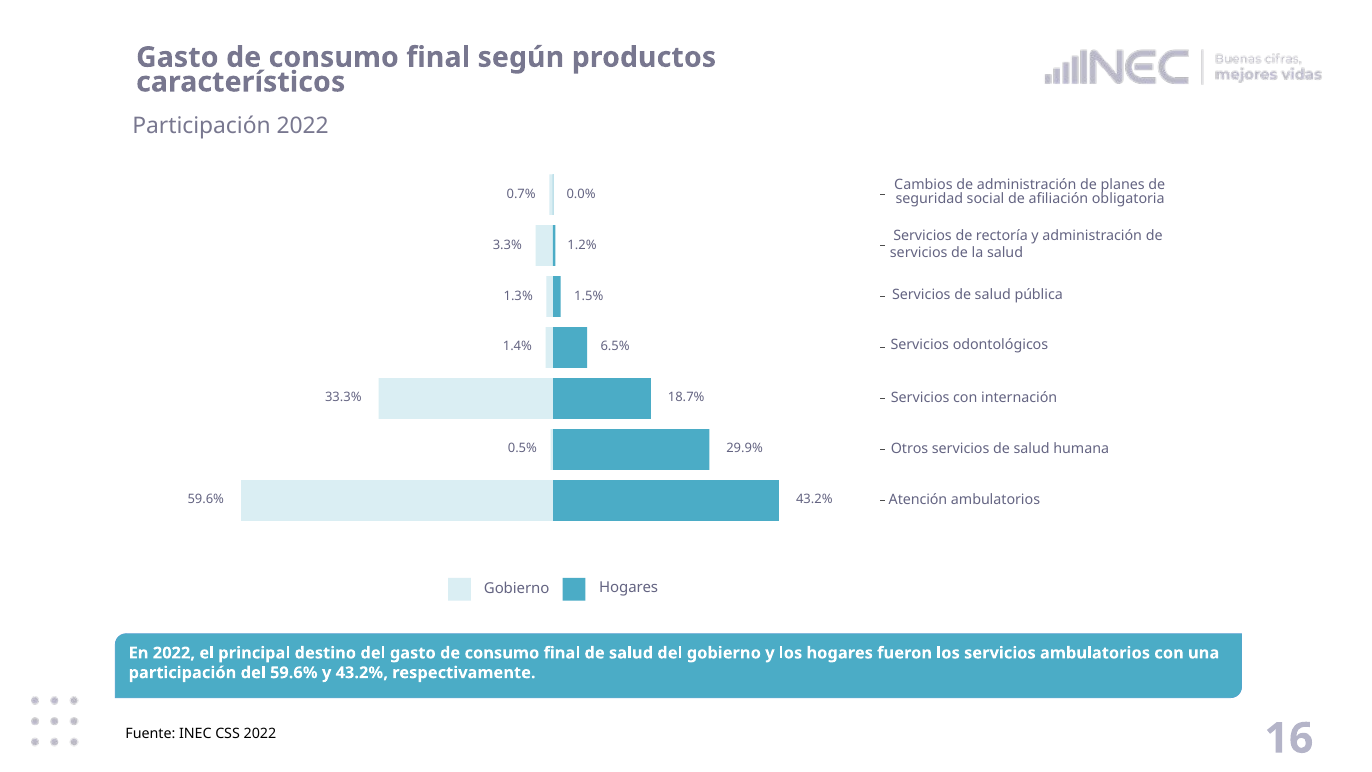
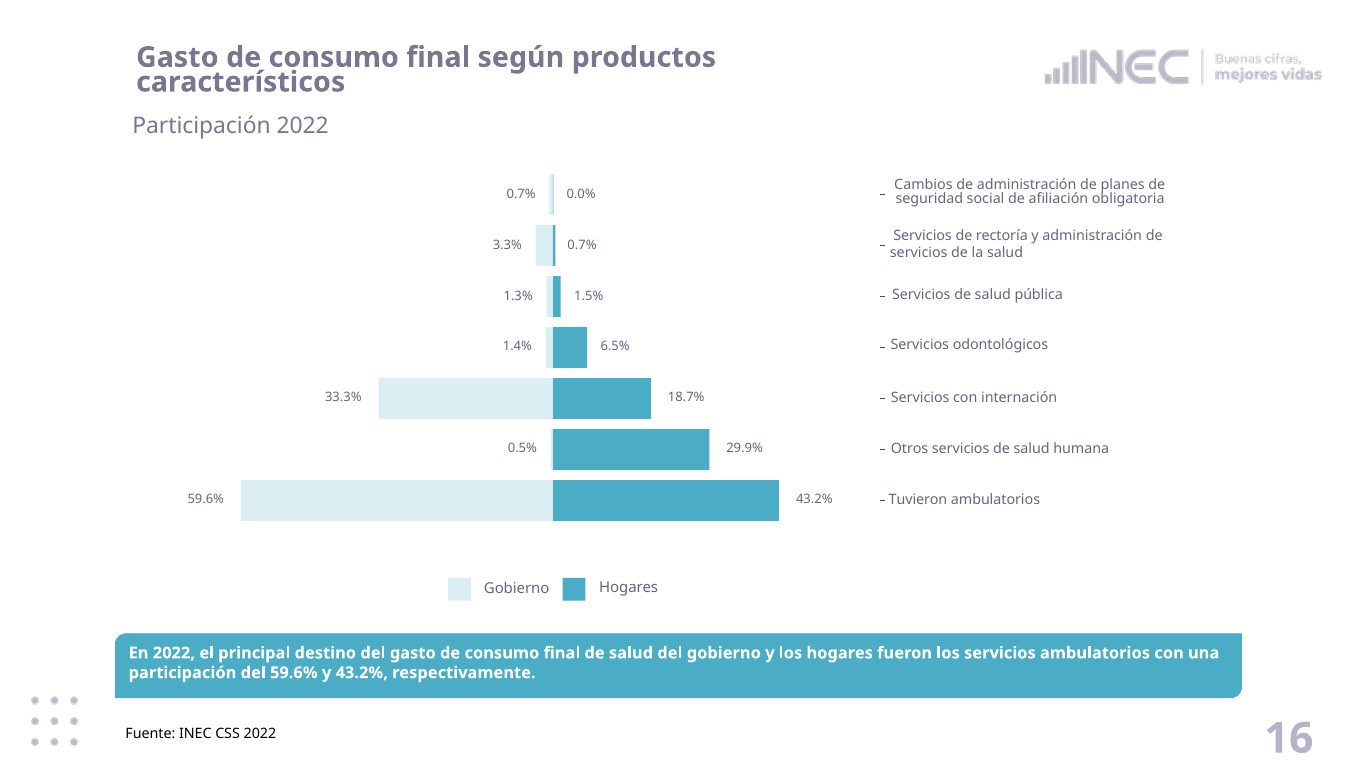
1.2%: 1.2% -> 0.7% (582, 245)
Atención: Atención -> Tuvieron (918, 500)
